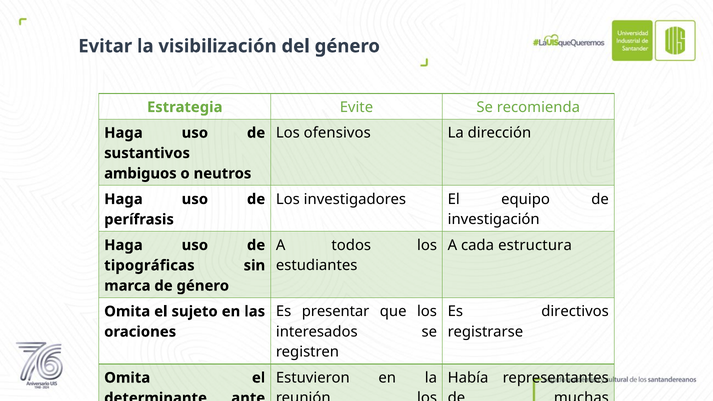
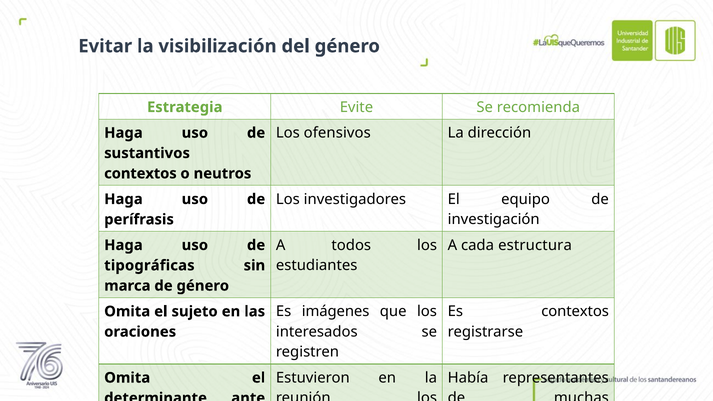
ambiguos: ambiguos -> contextos (140, 173)
presentar: presentar -> imágenes (336, 311)
Es directivos: directivos -> contextos (575, 311)
